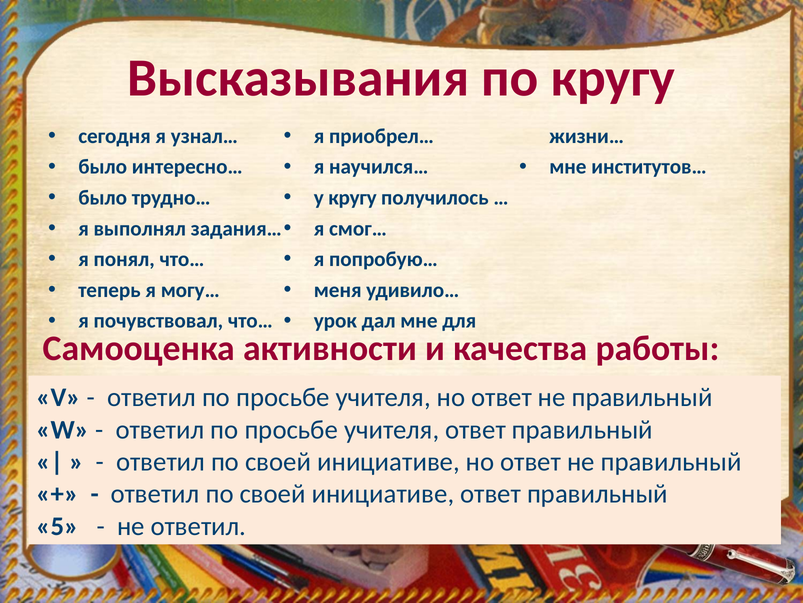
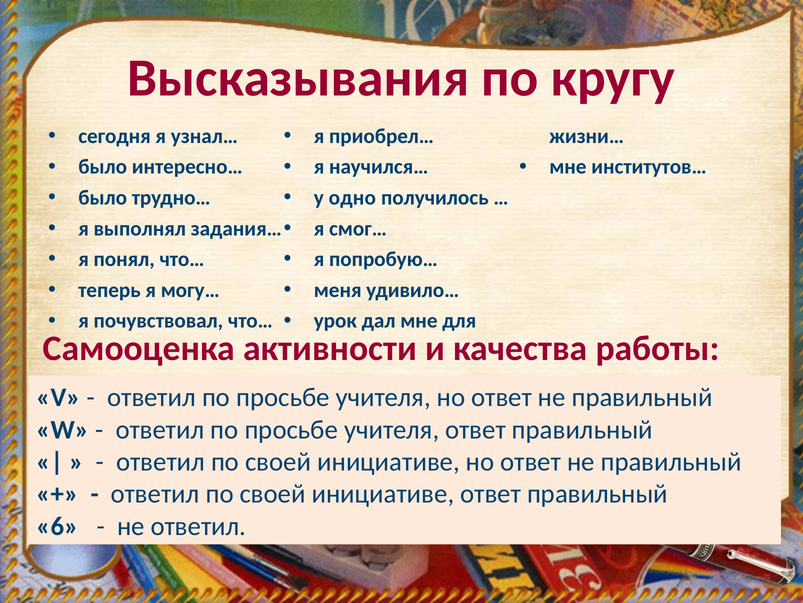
у кругу: кругу -> одно (352, 197)
5: 5 -> 6 (58, 526)
